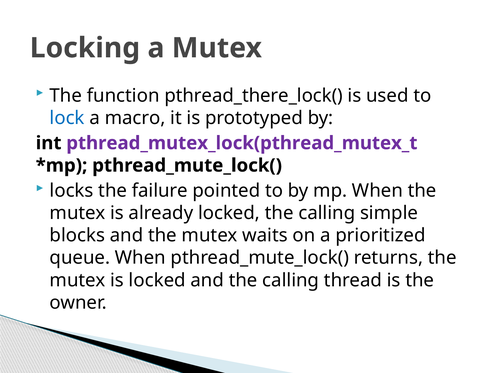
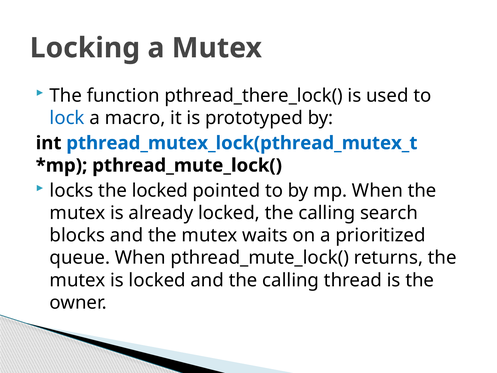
pthread_mutex_lock(pthread_mutex_t colour: purple -> blue (242, 143)
the failure: failure -> locked (160, 191)
simple: simple -> search (389, 213)
